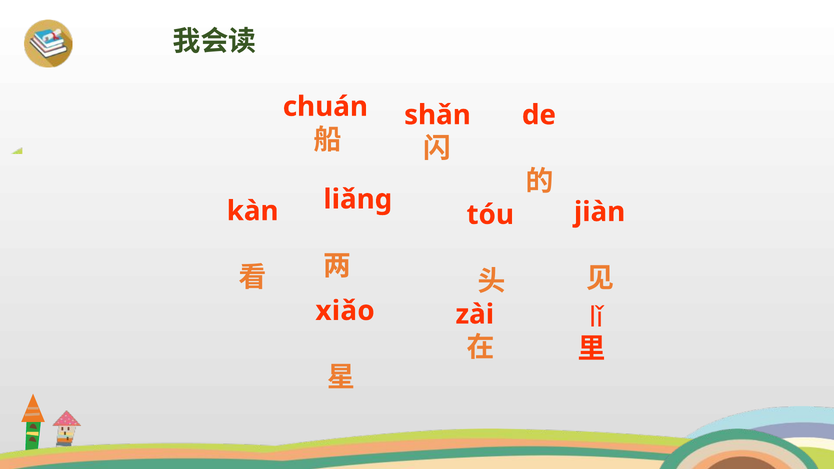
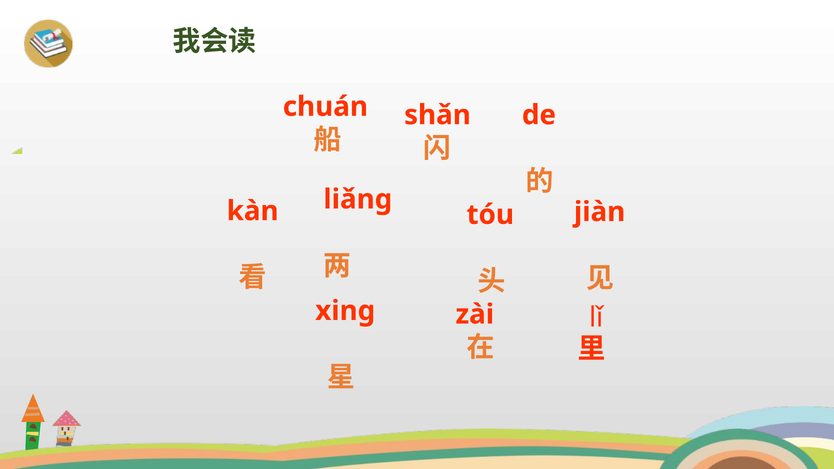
xiǎo: xiǎo -> xinɡ (345, 311)
